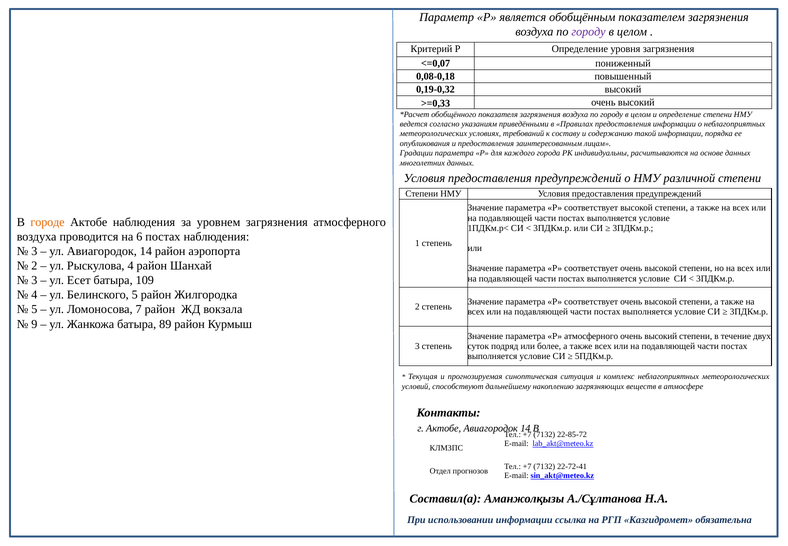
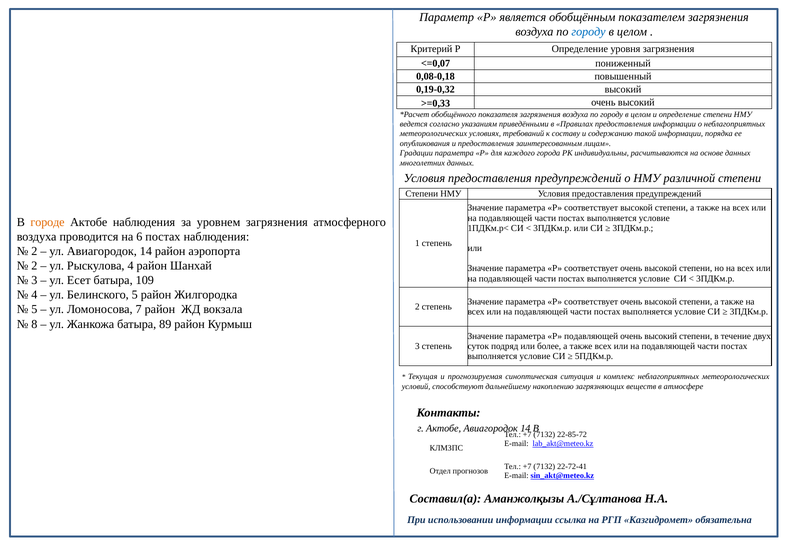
городу colour: purple -> blue (589, 32)
3: 3 -> 2 (34, 251)
9: 9 -> 8 (34, 324)
Р атмосферного: атмосферного -> подавляющей (591, 336)
